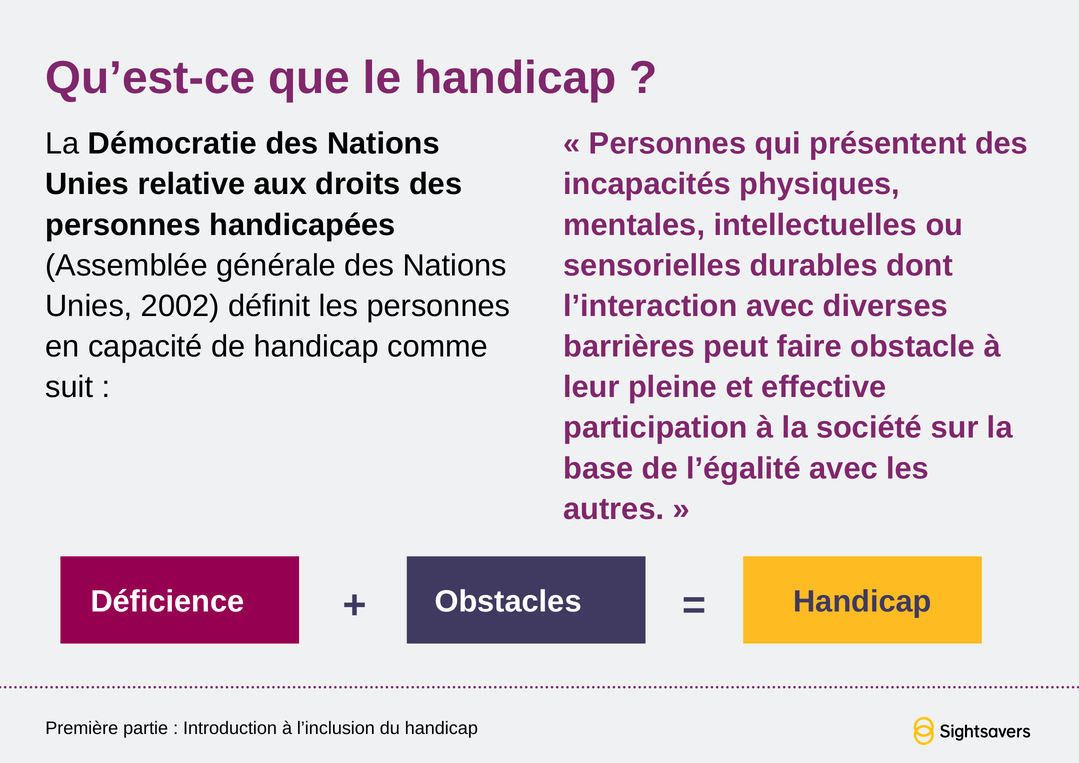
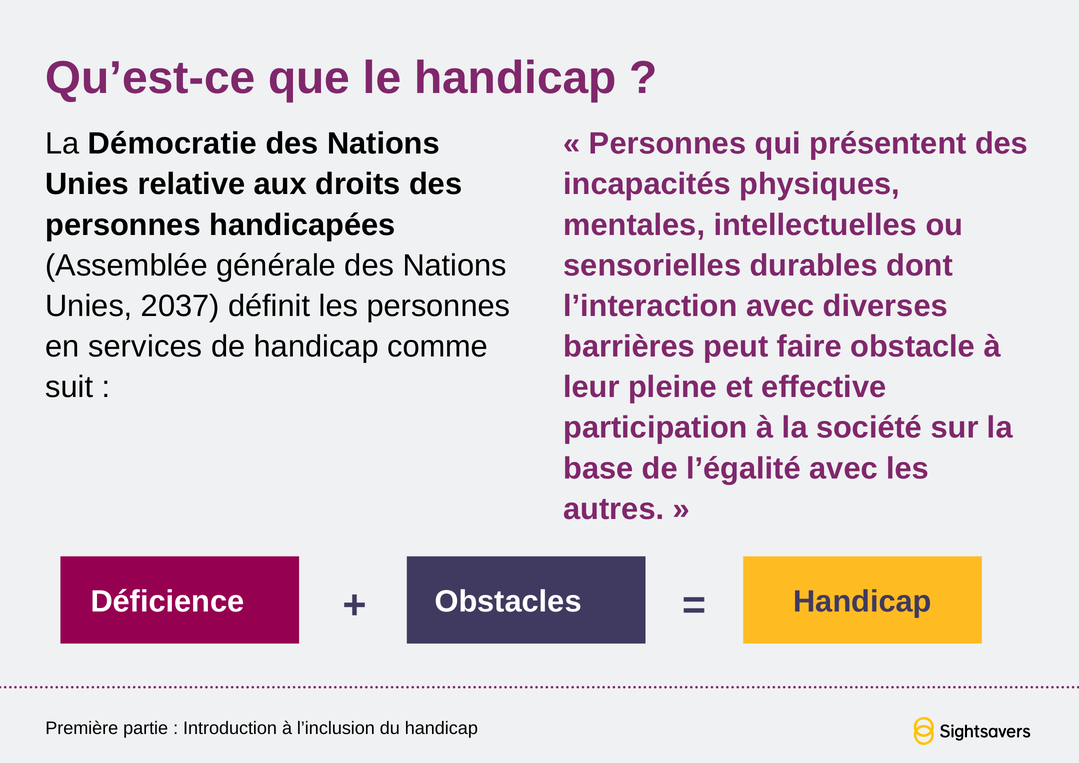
2002: 2002 -> 2037 (180, 306)
capacité: capacité -> services (145, 347)
